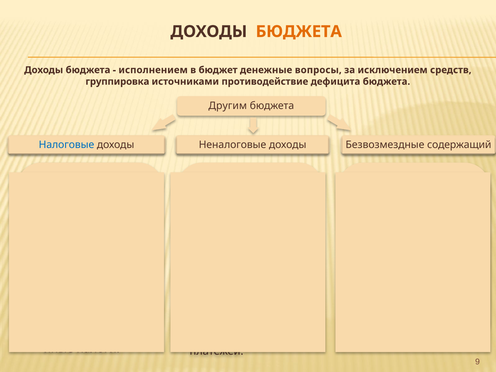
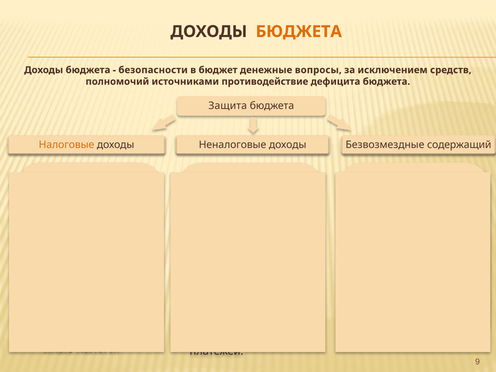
исполнением: исполнением -> безопасности (153, 70)
группировка: группировка -> полномочий (117, 82)
Другим: Другим -> Защита (228, 106)
Налоговые colour: blue -> orange (66, 145)
